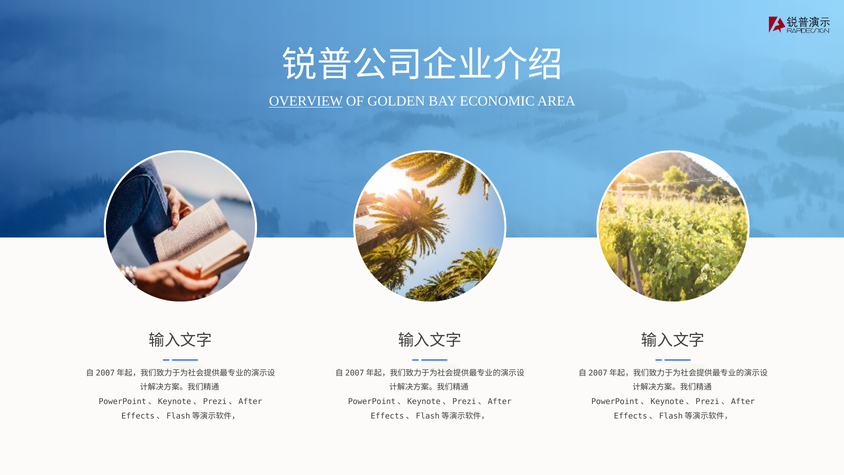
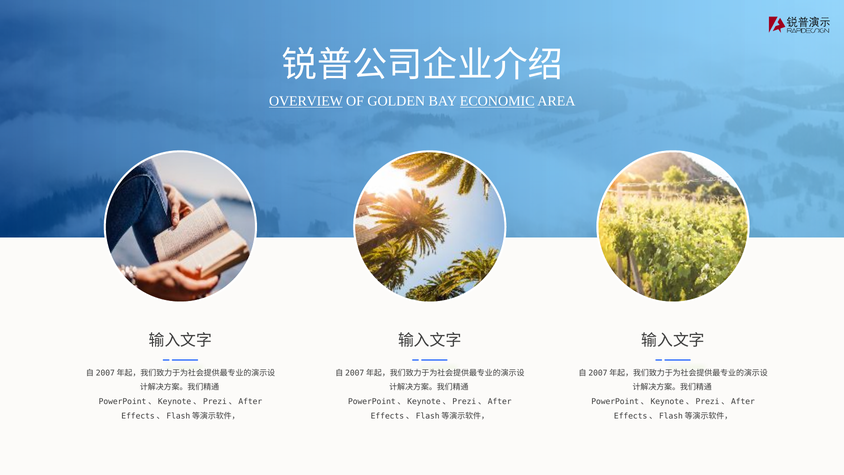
ECONOMIC underline: none -> present (497, 101)
